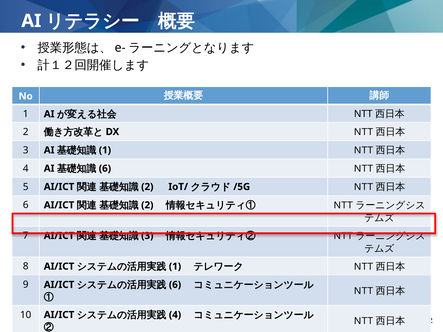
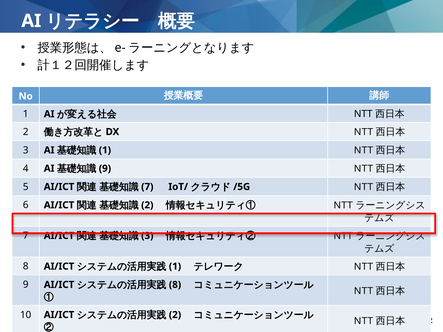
6: 6 -> 9 (105, 169)
2: 2 -> 7 (147, 187)
6: 6 -> 8 (175, 285)
4: 4 -> 2 (175, 315)
